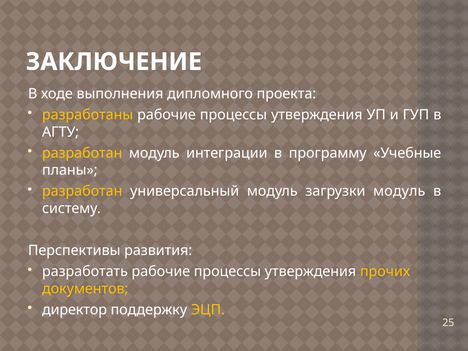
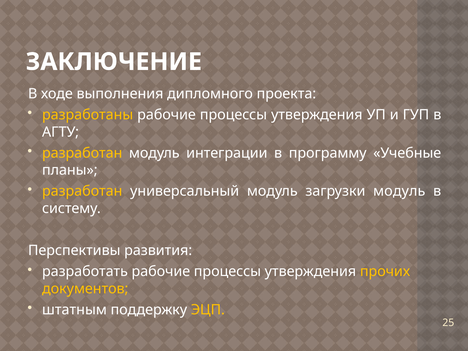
директор: директор -> штатным (74, 310)
